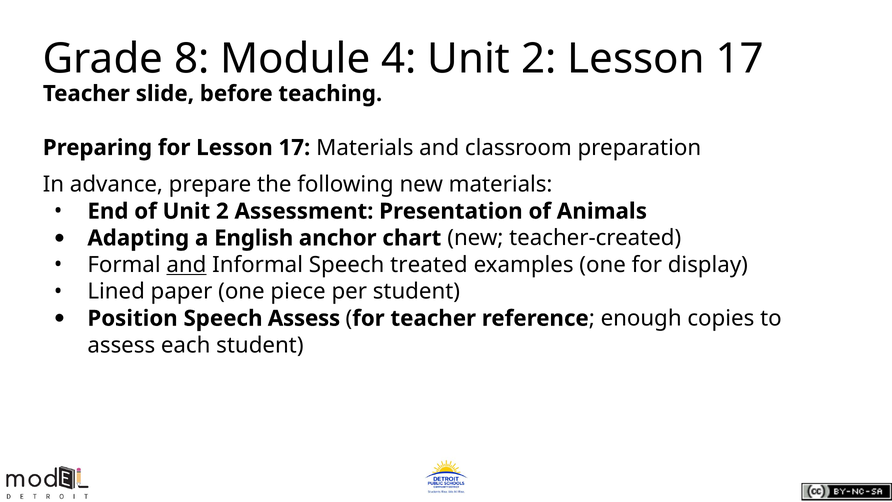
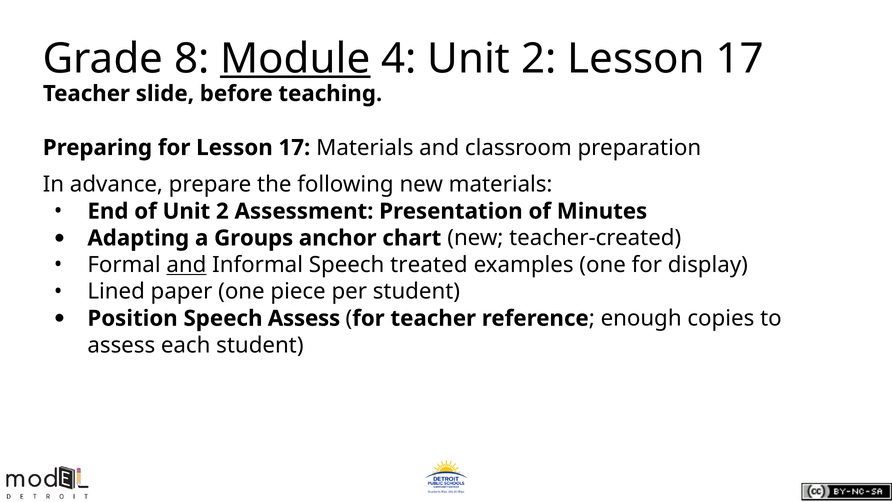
Module underline: none -> present (295, 59)
Animals: Animals -> Minutes (602, 211)
English: English -> Groups (254, 238)
